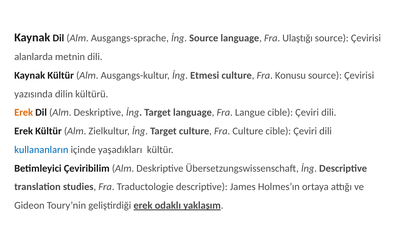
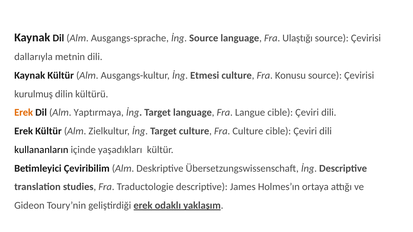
alanlarda: alanlarda -> dallarıyla (33, 57)
yazısında: yazısında -> kurulmuş (34, 94)
Dil Alm Deskriptive: Deskriptive -> Yaptırmaya (99, 113)
kullananların colour: blue -> black (41, 150)
